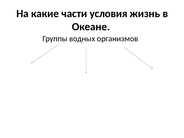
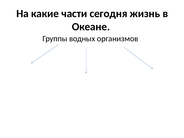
условия: условия -> сегодня (108, 14)
